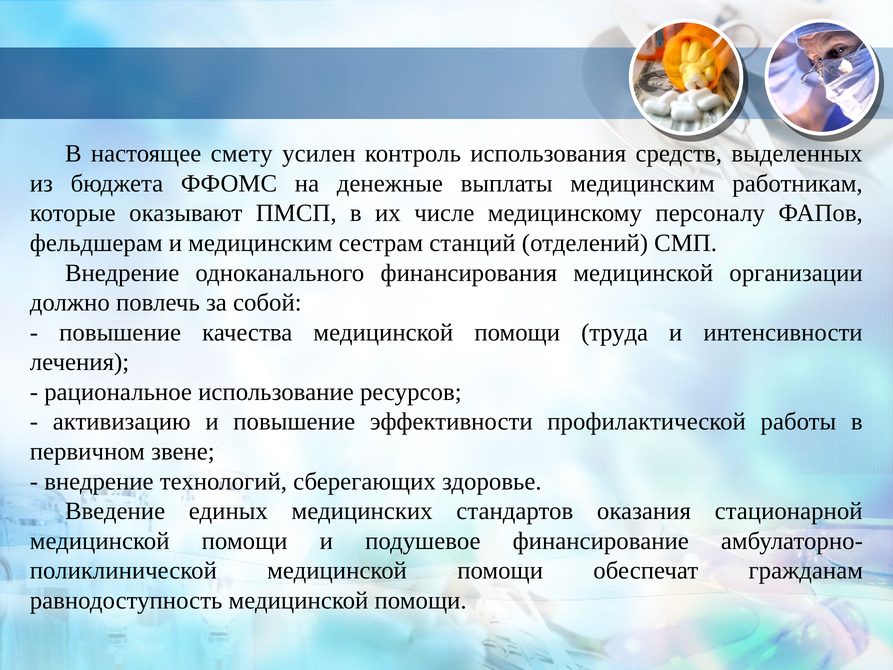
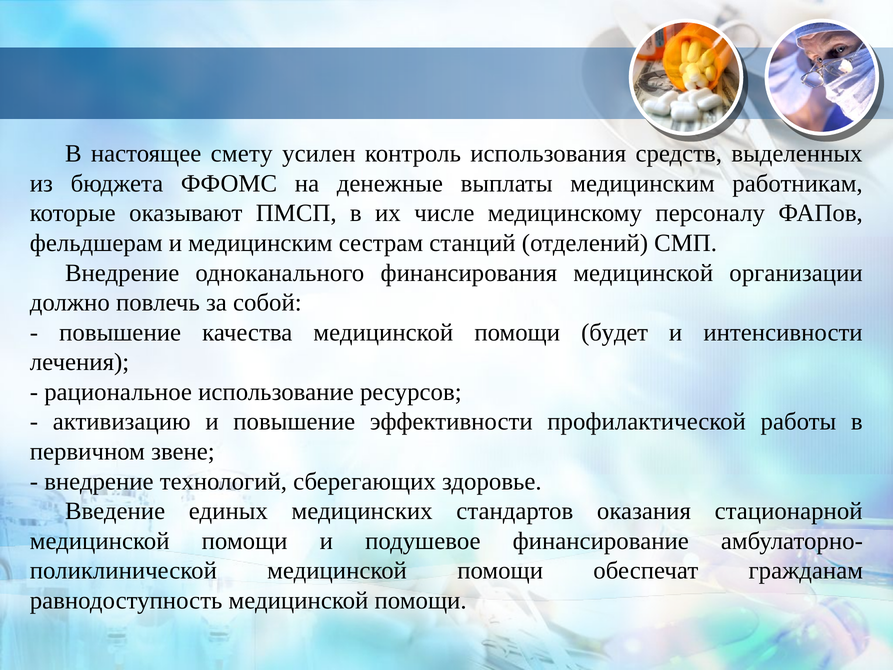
труда: труда -> будет (615, 332)
